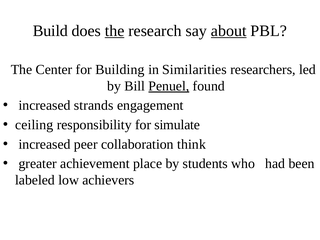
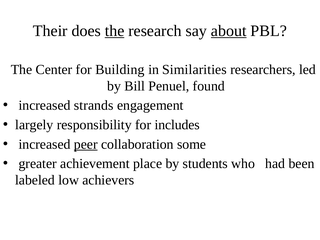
Build: Build -> Their (50, 31)
Penuel underline: present -> none (169, 86)
ceiling: ceiling -> largely (34, 125)
simulate: simulate -> includes (177, 125)
peer underline: none -> present (86, 144)
think: think -> some (192, 144)
